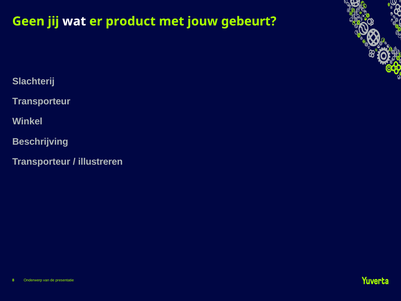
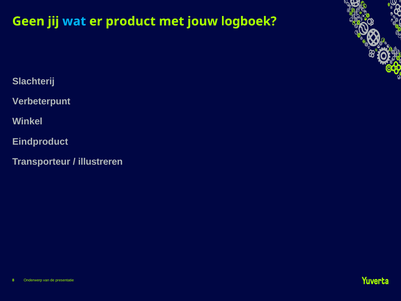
wat colour: white -> light blue (74, 21)
gebeurt: gebeurt -> logboek (249, 21)
Transporteur: Transporteur -> Verbeterpunt (41, 101)
Beschrijving: Beschrijving -> Eindproduct (40, 141)
